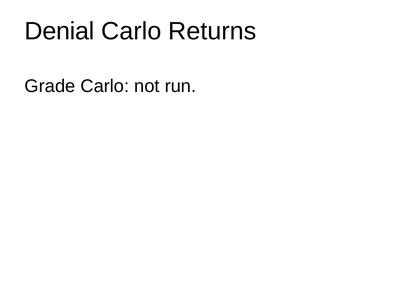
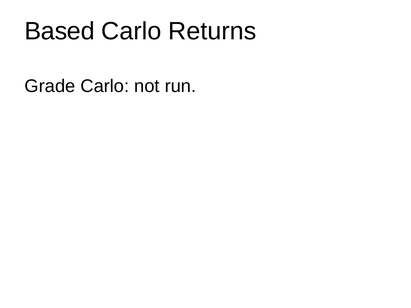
Denial: Denial -> Based (60, 31)
